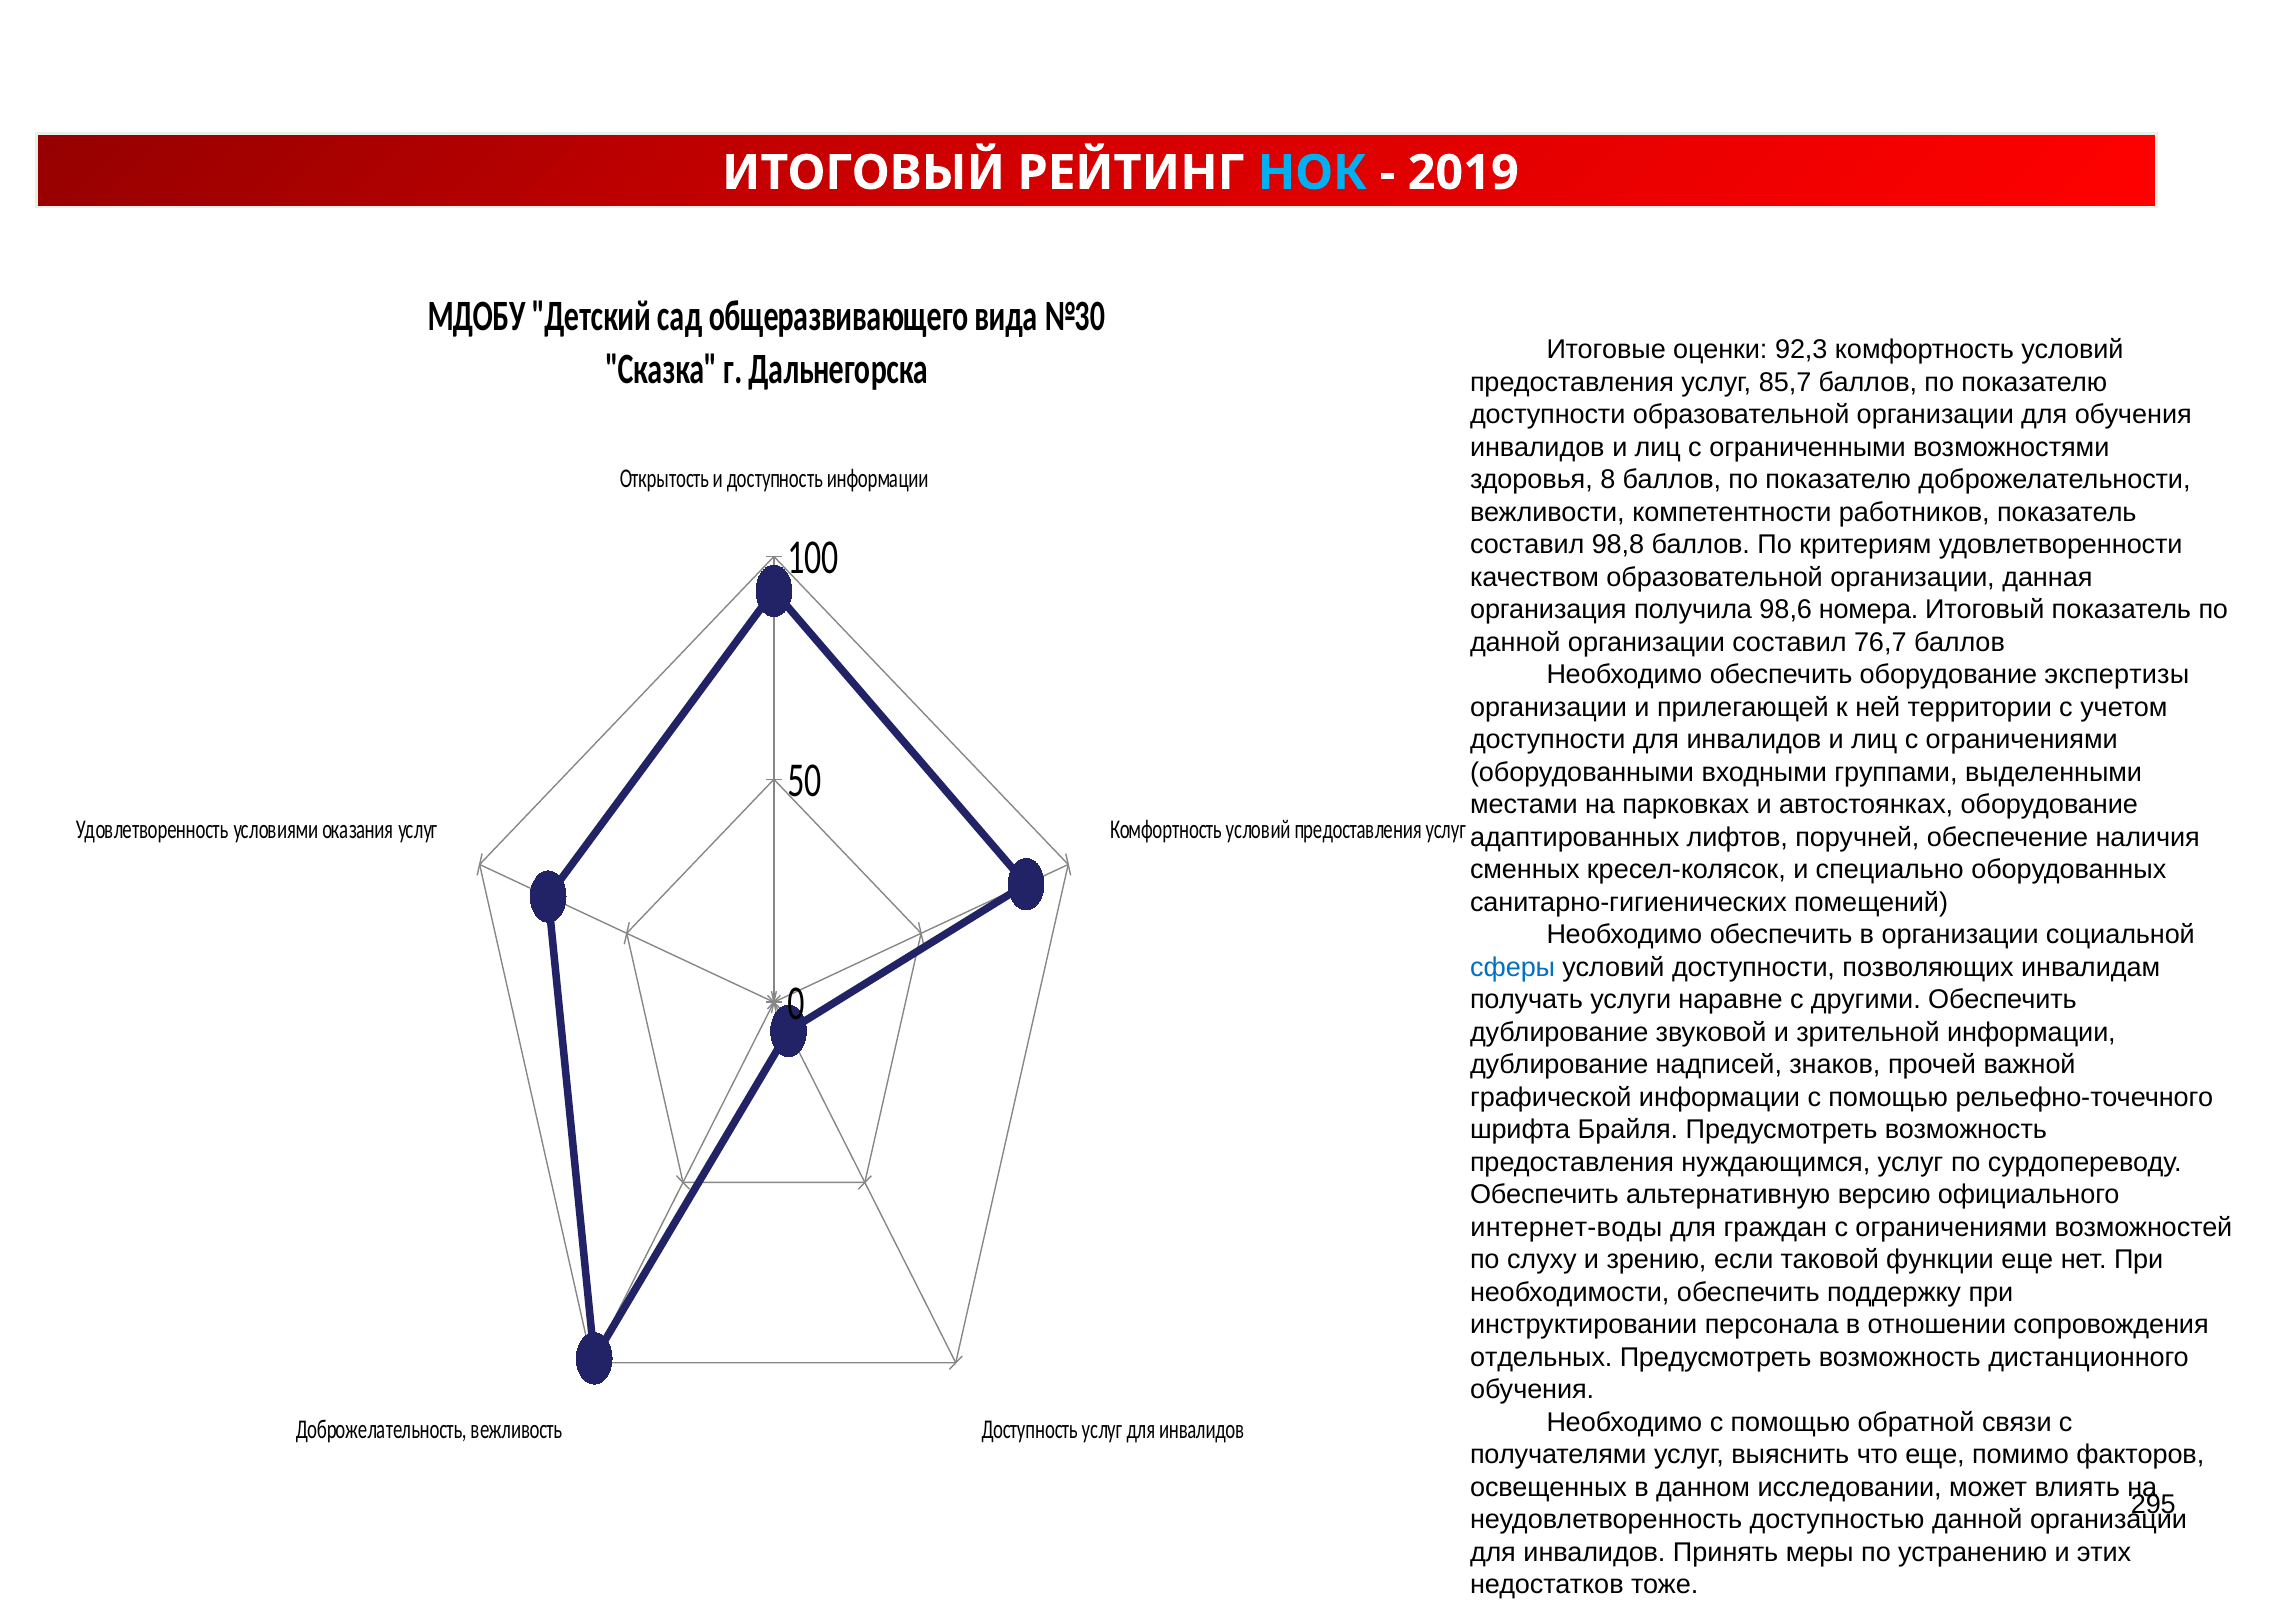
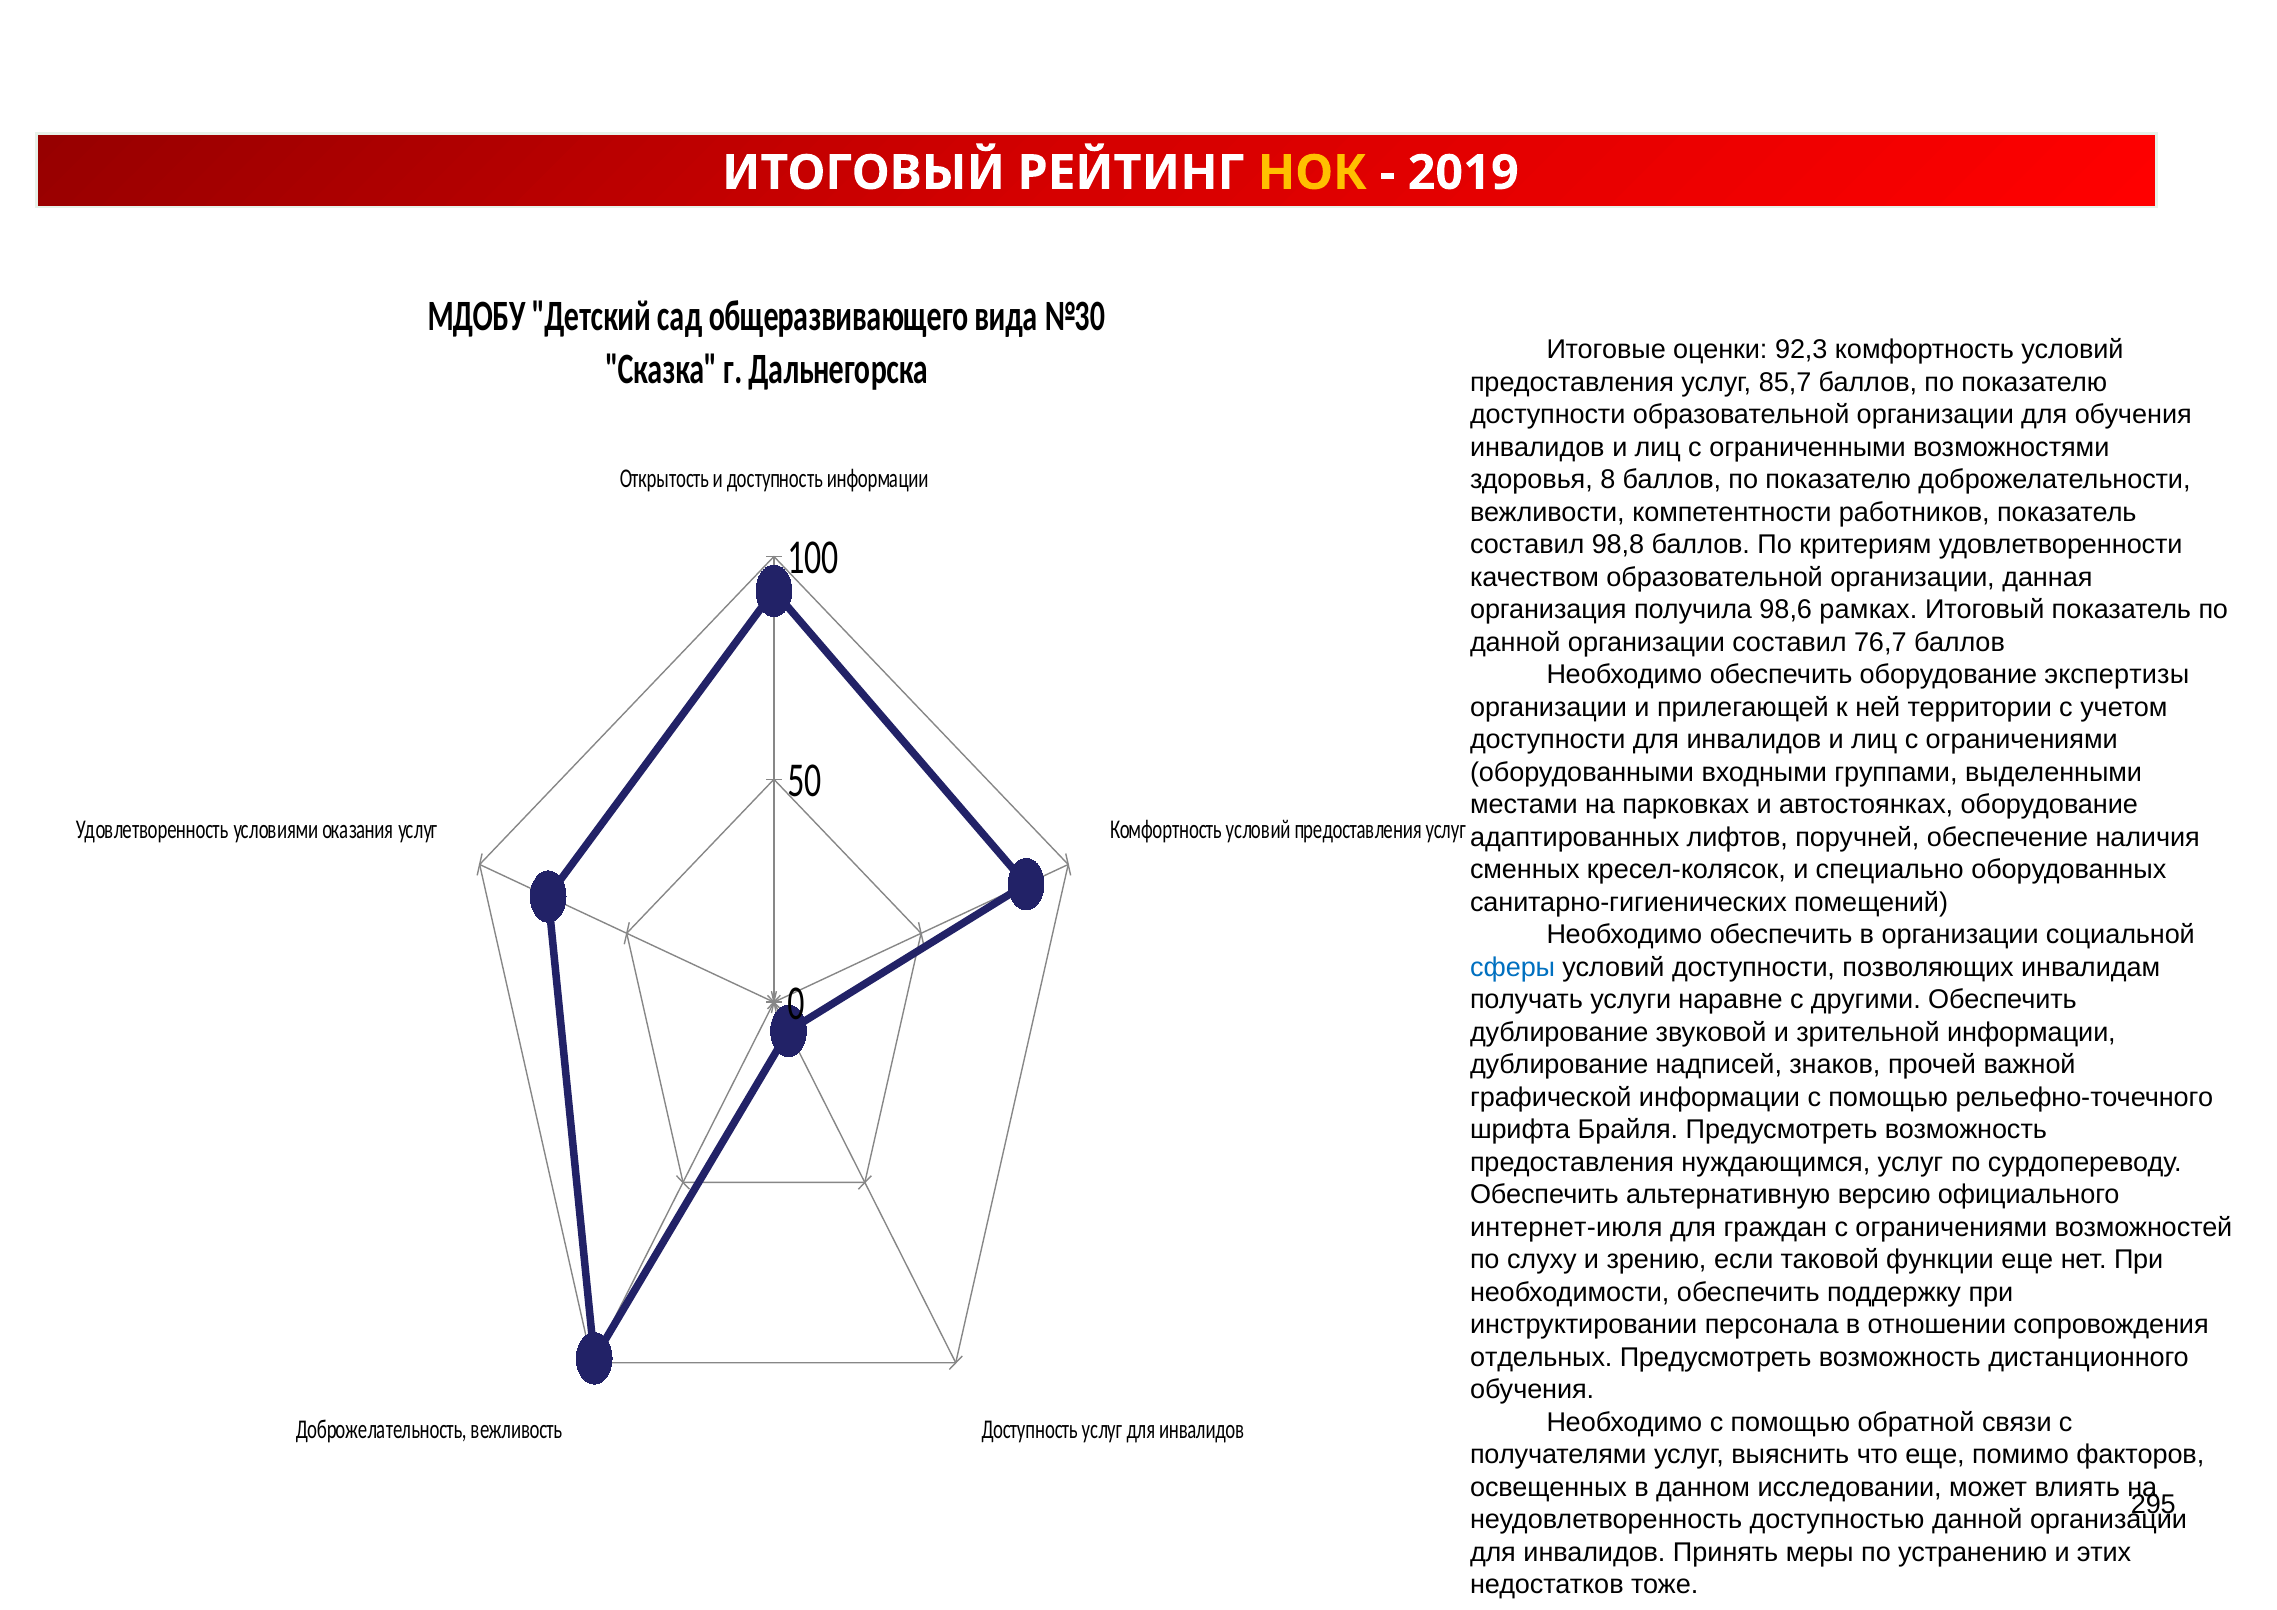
НОК colour: light blue -> yellow (1312, 173)
номера: номера -> рамках (1868, 610)
интернет-воды: интернет-воды -> интернет-июля (1566, 1227)
